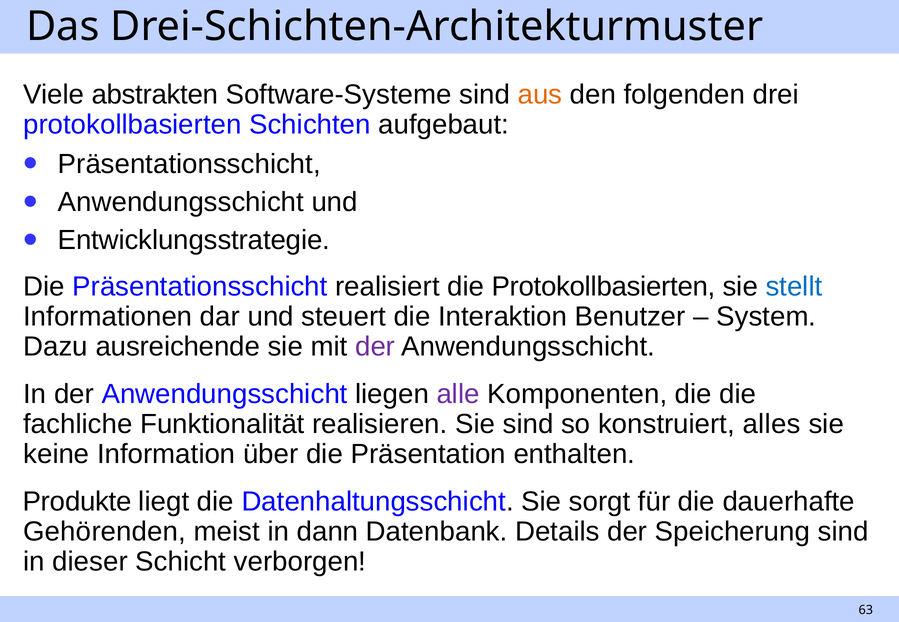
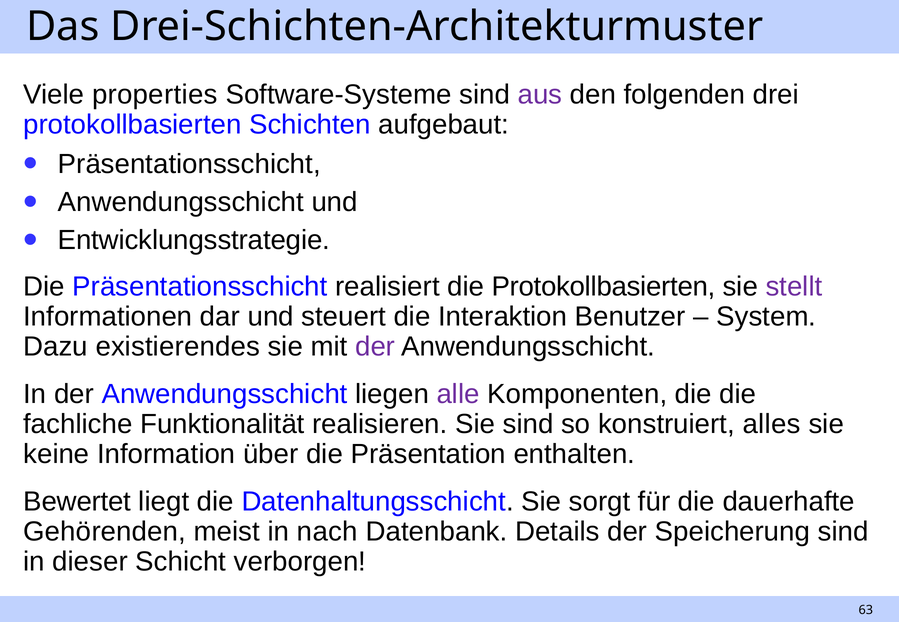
abstrakten: abstrakten -> properties (155, 95)
aus colour: orange -> purple (540, 95)
stellt colour: blue -> purple (794, 287)
ausreichende: ausreichende -> existierendes (178, 347)
Produkte: Produkte -> Bewertet (77, 502)
dann: dann -> nach (327, 532)
